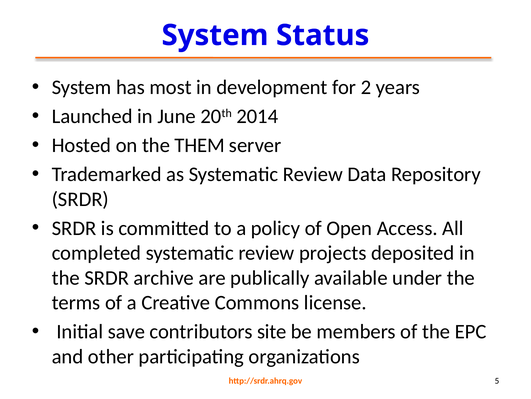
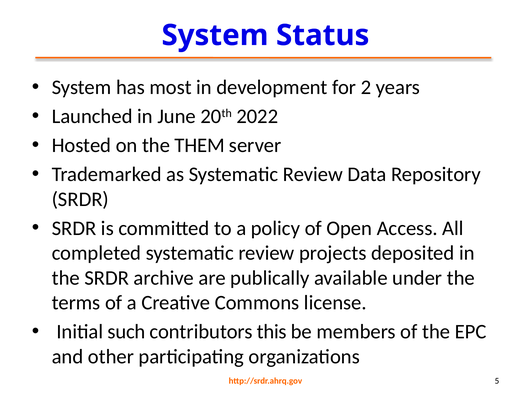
2014: 2014 -> 2022 (257, 116)
save: save -> such (126, 331)
site: site -> this (272, 331)
